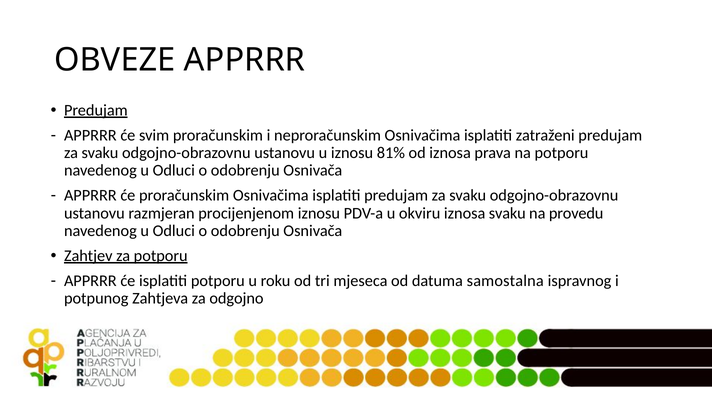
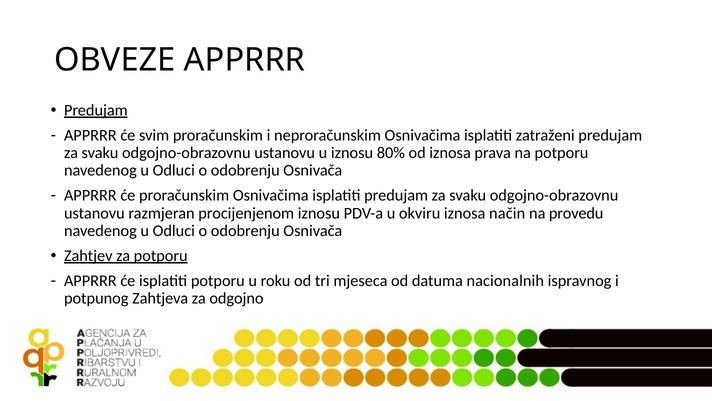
81%: 81% -> 80% (391, 153)
iznosa svaku: svaku -> način (507, 213)
samostalna: samostalna -> nacionalnih (505, 281)
